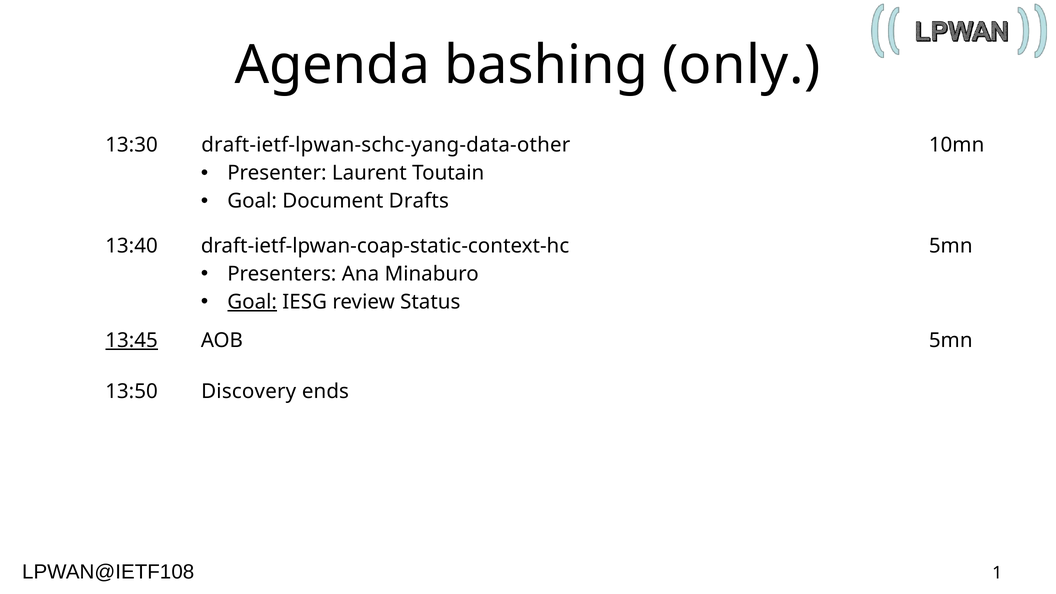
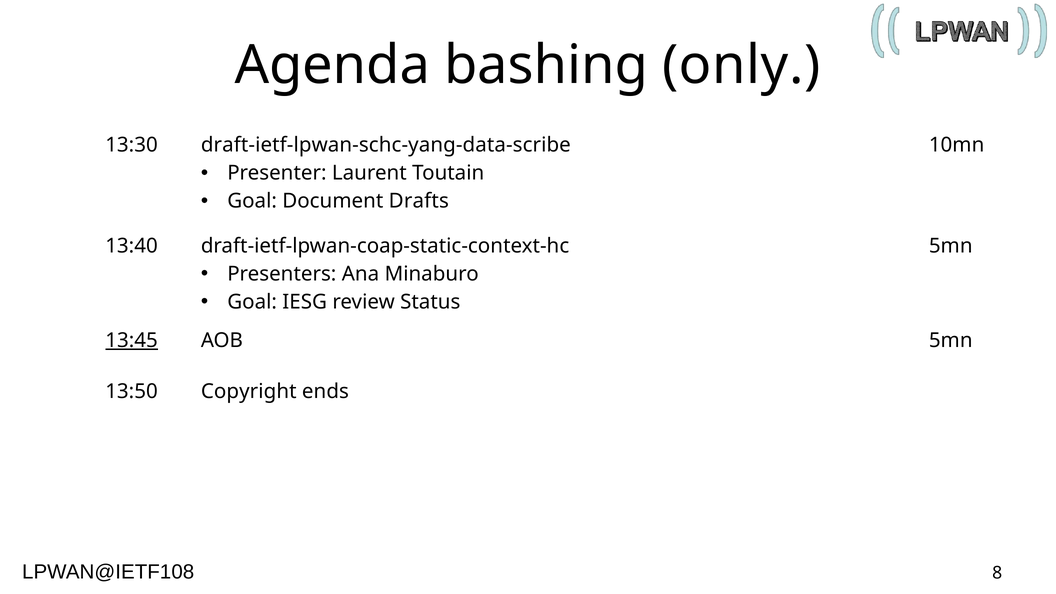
draft-ietf-lpwan-schc-yang-data-other: draft-ietf-lpwan-schc-yang-data-other -> draft-ietf-lpwan-schc-yang-data-scribe (386, 145)
Goal underline: present -> none (252, 302)
Discovery: Discovery -> Copyright (249, 392)
1: 1 -> 8 (997, 573)
